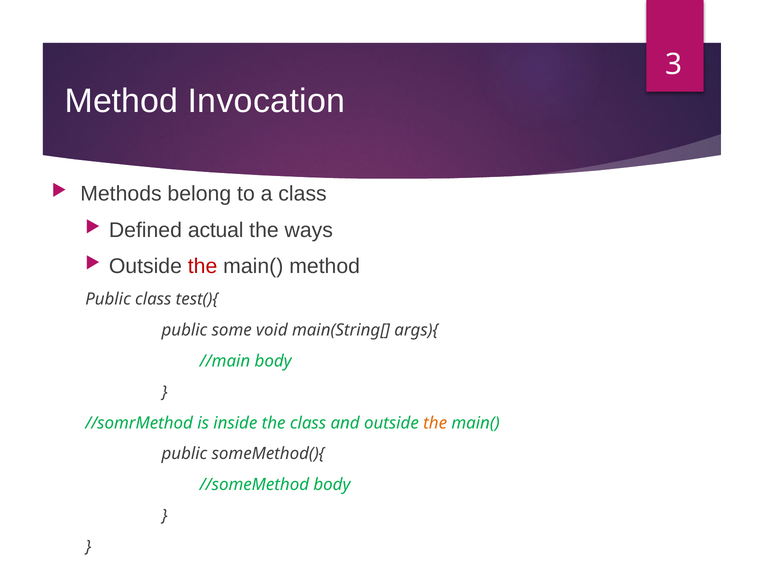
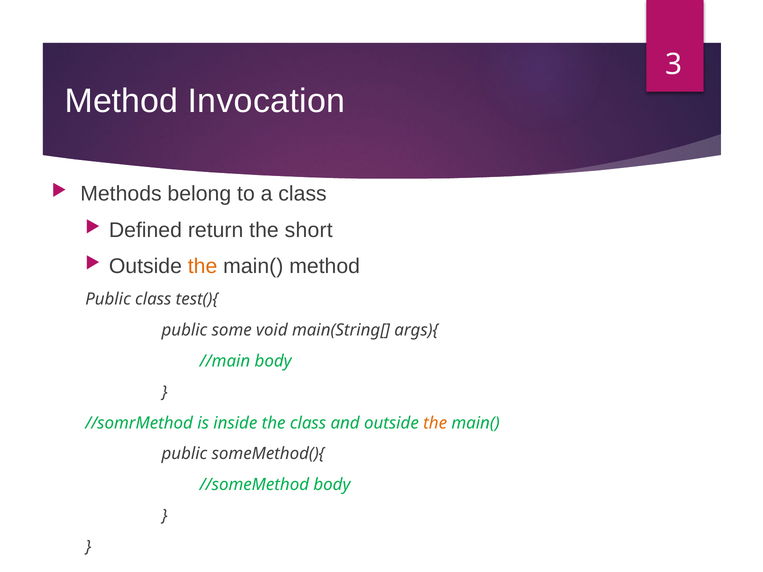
actual: actual -> return (216, 230)
ways: ways -> short (309, 230)
the colour: red -> orange (203, 266)
